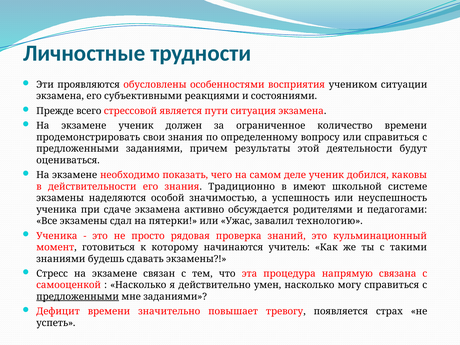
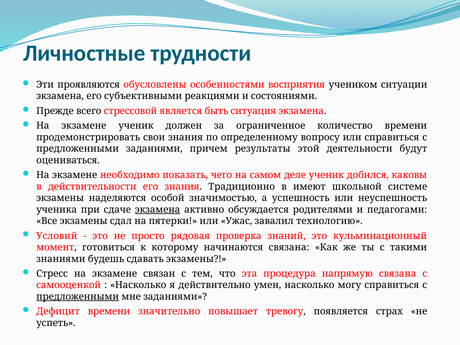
пути: пути -> быть (216, 111)
экзамена underline: none -> present (158, 210)
Ученика: Ученика -> Условий (57, 236)
начинаются учитель: учитель -> связана (289, 247)
